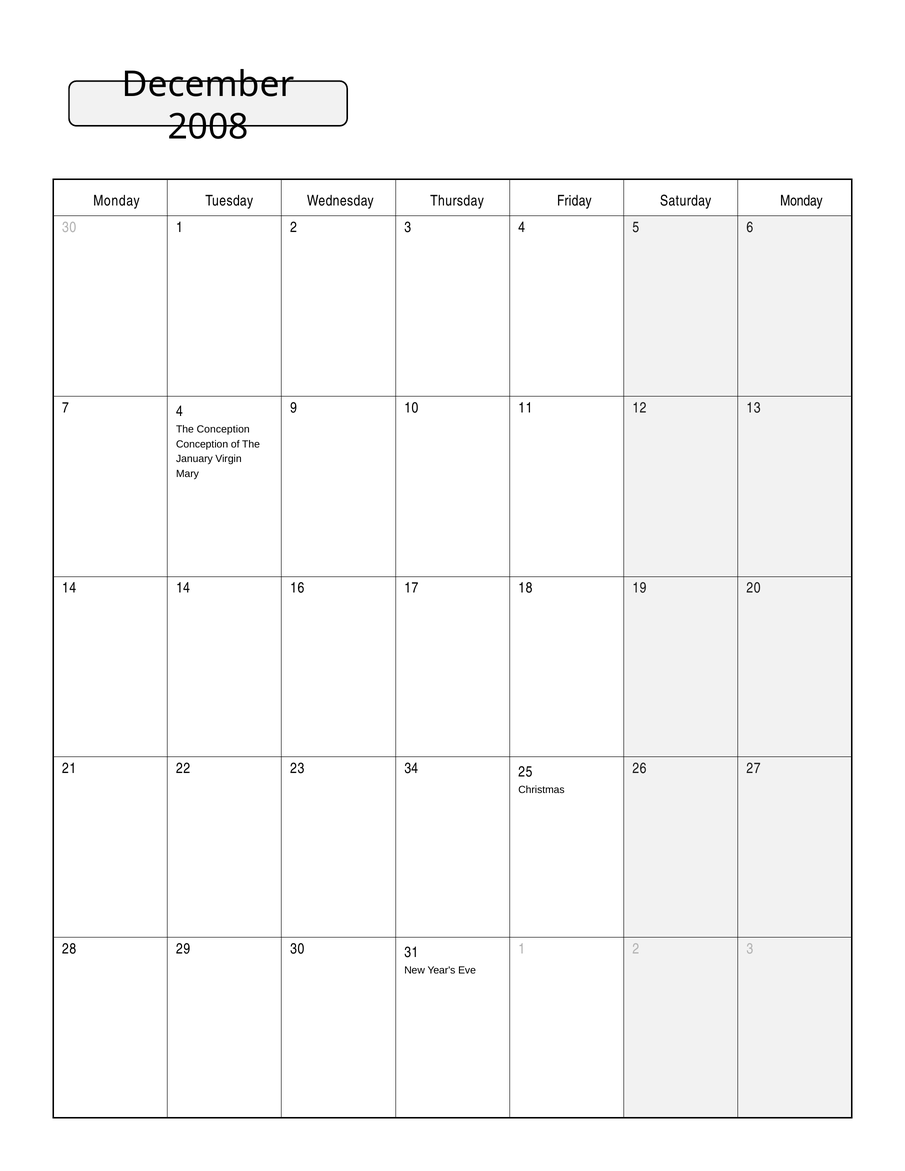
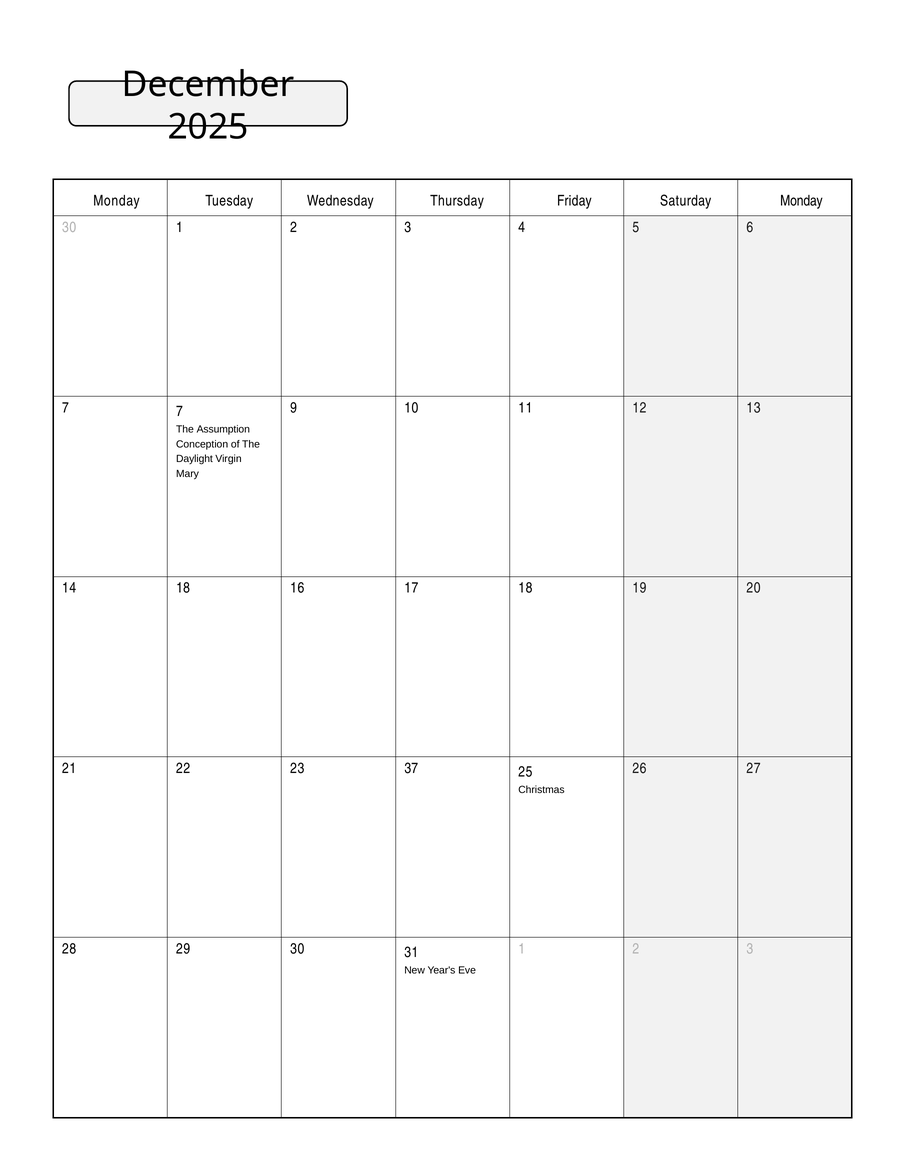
2008: 2008 -> 2025 (208, 127)
7 4: 4 -> 7 (179, 411)
The Conception: Conception -> Assumption (223, 430)
January: January -> Daylight (194, 459)
14 14: 14 -> 18 (183, 588)
34: 34 -> 37 (411, 769)
